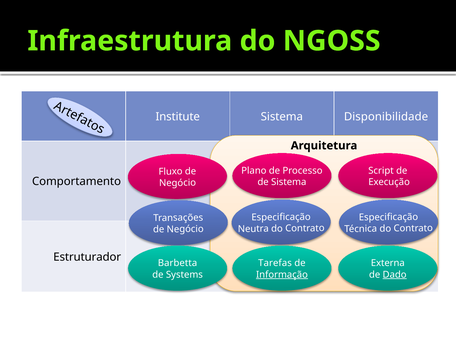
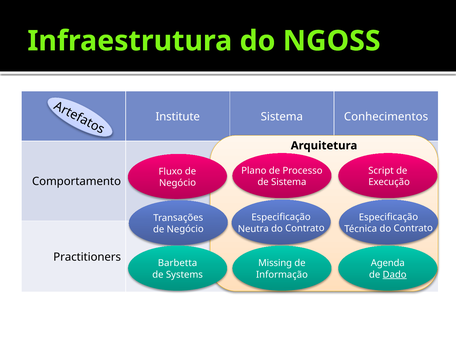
Disponibilidade: Disponibilidade -> Conhecimentos (386, 117)
Estruturador: Estruturador -> Practitioners (87, 257)
Tarefas: Tarefas -> Missing (275, 263)
Externa: Externa -> Agenda (388, 263)
Informação underline: present -> none (282, 275)
